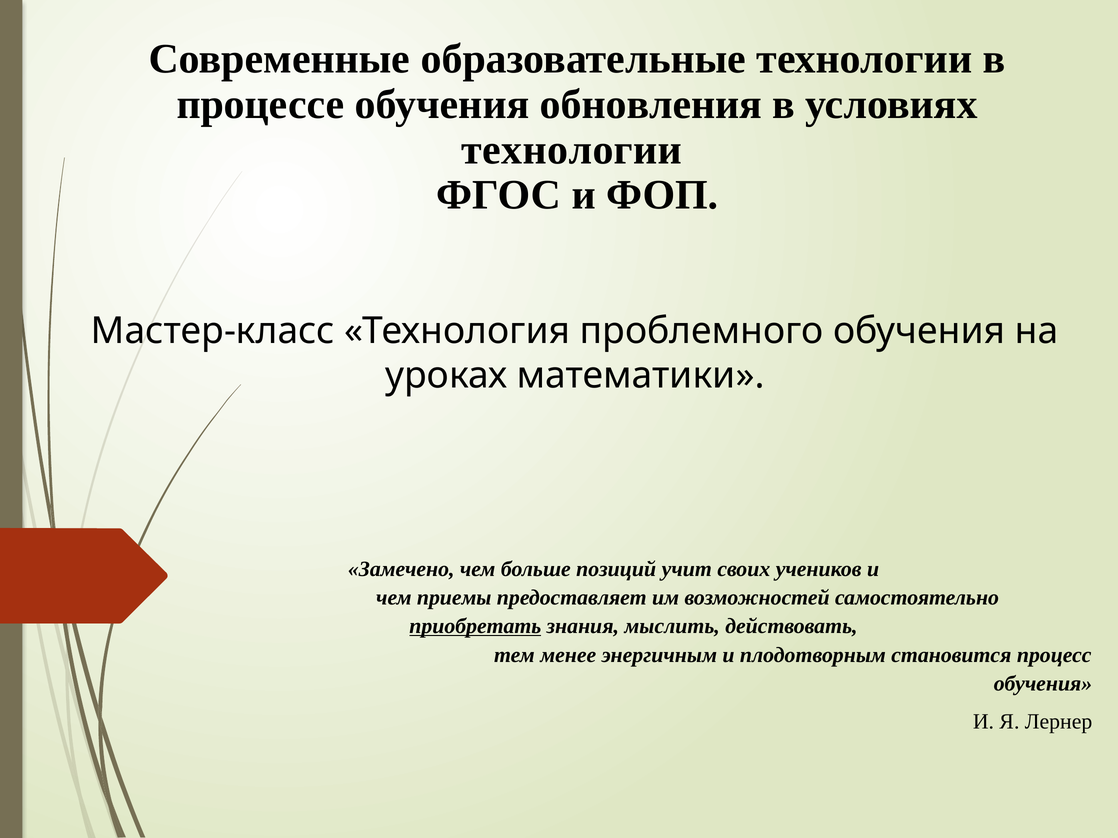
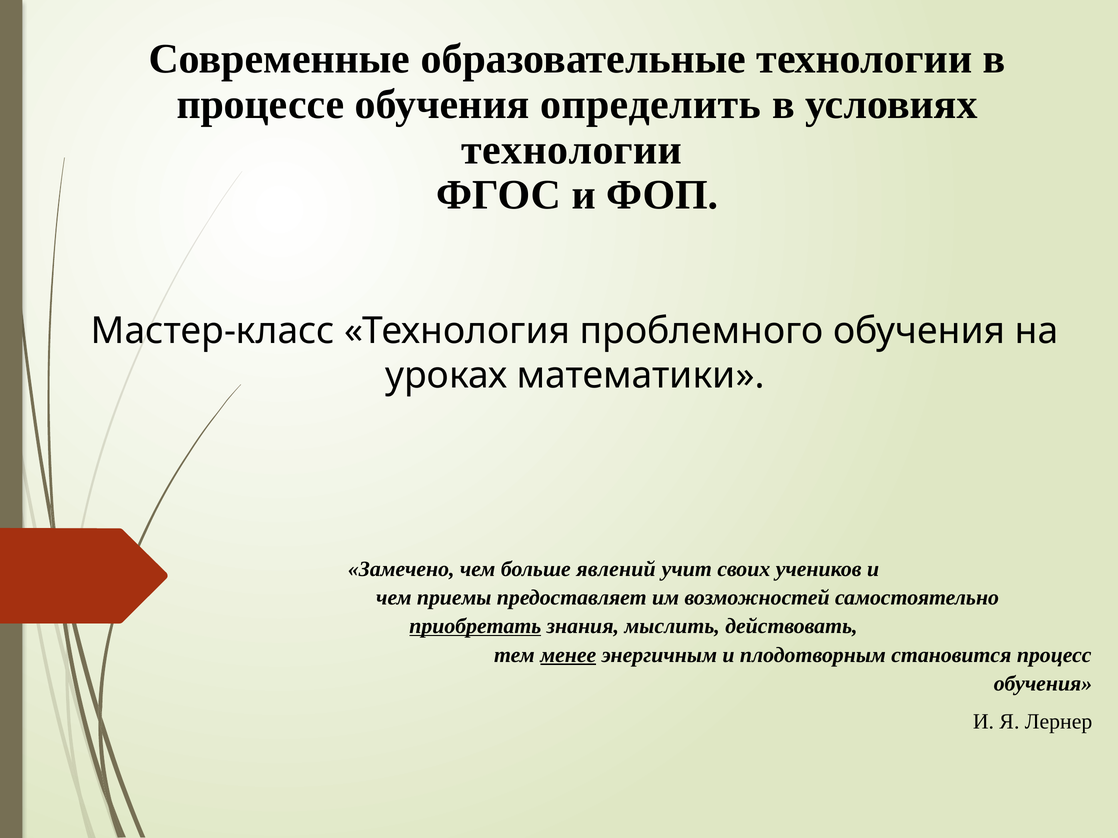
обновления: обновления -> определить (651, 104)
позиций: позиций -> явлений (616, 569)
менее underline: none -> present (568, 655)
